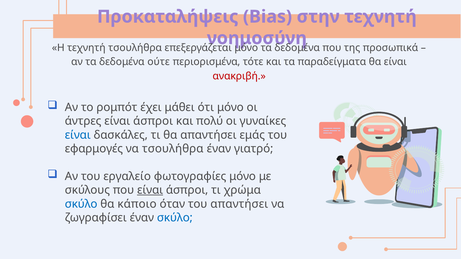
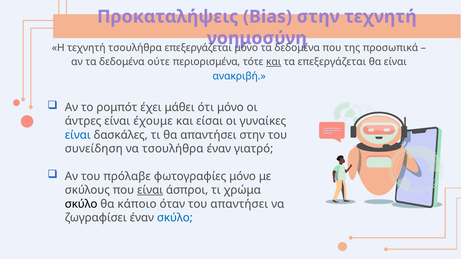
και underline: none -> present (274, 62)
τα παραδείγματα: παραδείγματα -> επεξεργάζεται (332, 62)
ανακριβή colour: red -> blue (239, 76)
άντρες είναι άσπροι: άσπροι -> έχουμε (153, 121)
πολύ: πολύ -> είσαι (210, 121)
απαντήσει εμάς: εμάς -> στην (252, 135)
εφαρμογές: εφαρμογές -> συνείδηση (94, 149)
εργαλείο: εργαλείο -> πρόλαβε (127, 177)
σκύλο colour: blue -> black (81, 204)
